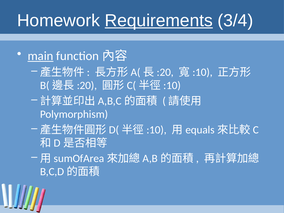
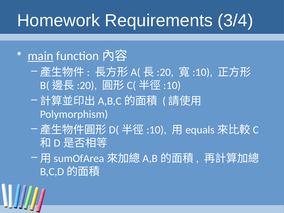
Requirements underline: present -> none (159, 20)
